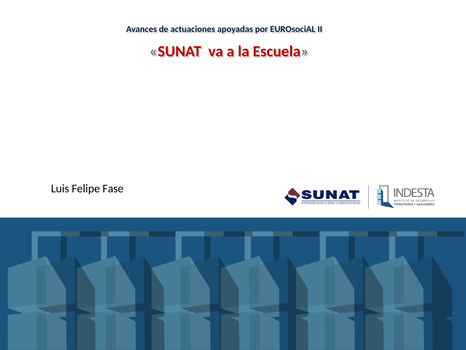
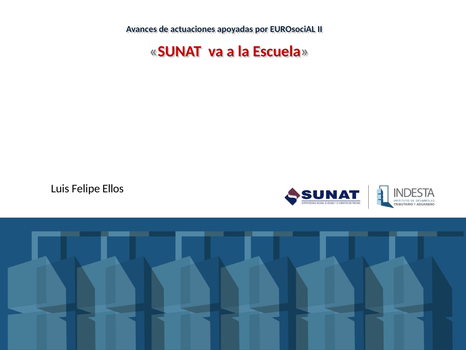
Fase: Fase -> Ellos (113, 188)
